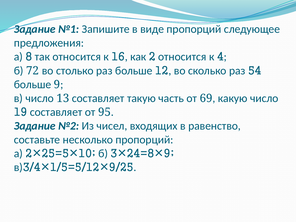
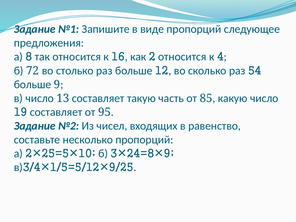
69: 69 -> 85 (206, 98)
